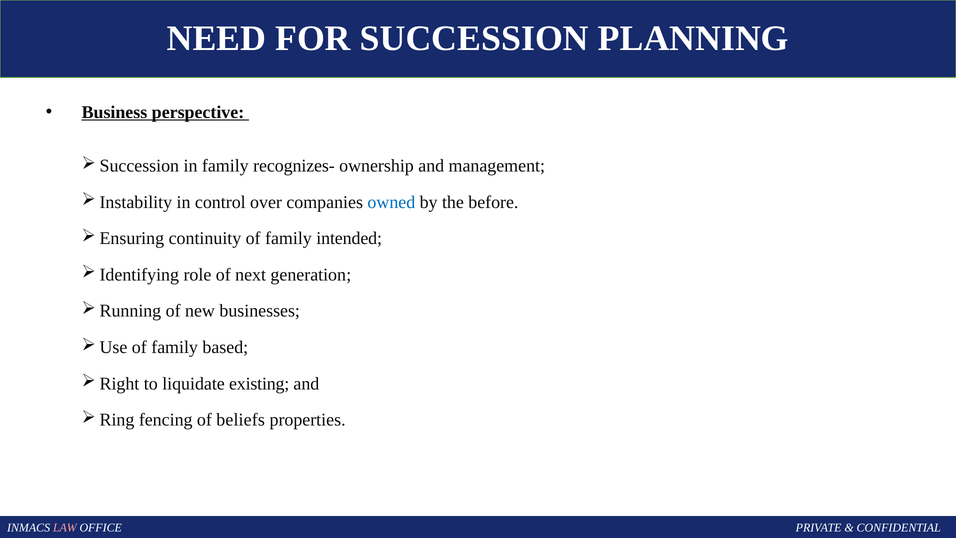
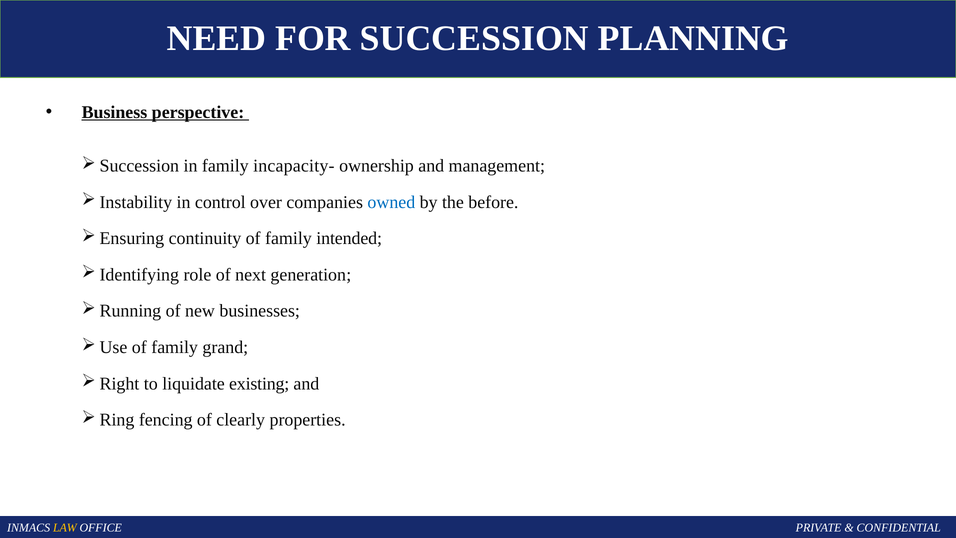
recognizes-: recognizes- -> incapacity- (294, 166)
based: based -> grand (225, 347)
beliefs: beliefs -> clearly (241, 420)
LAW colour: pink -> yellow (65, 528)
